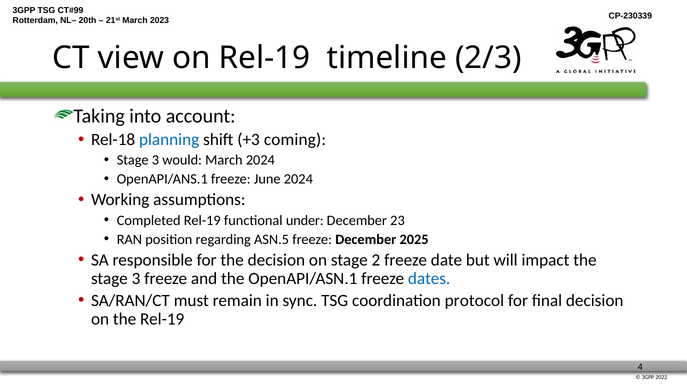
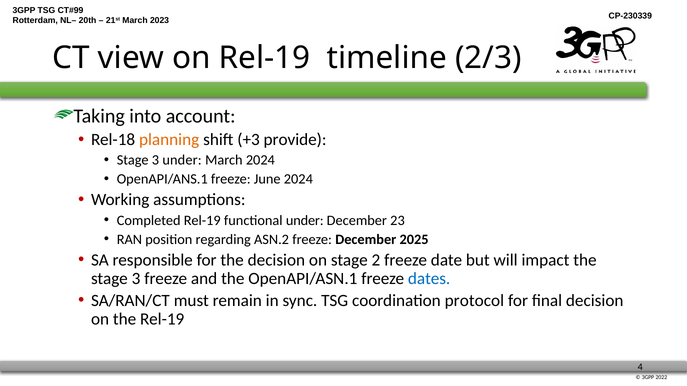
planning colour: blue -> orange (169, 140)
coming: coming -> provide (295, 140)
3 would: would -> under (182, 160)
ASN.5: ASN.5 -> ASN.2 (272, 240)
